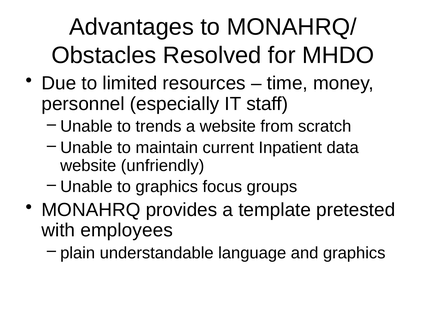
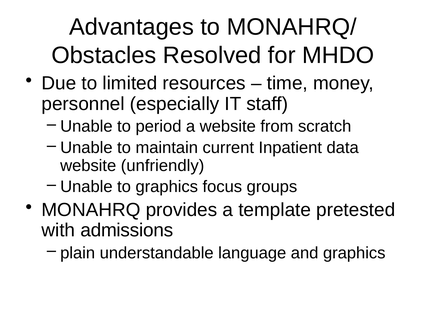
trends: trends -> period (158, 126)
employees: employees -> admissions (127, 230)
